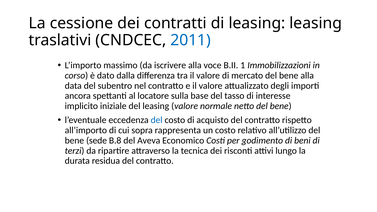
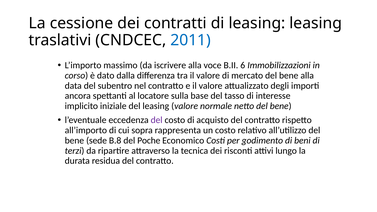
1: 1 -> 6 (243, 65)
del colour: blue -> purple (157, 120)
Aveva: Aveva -> Poche (149, 141)
